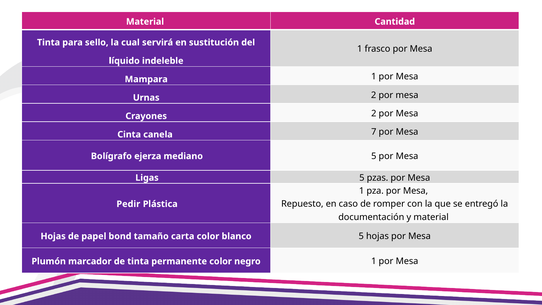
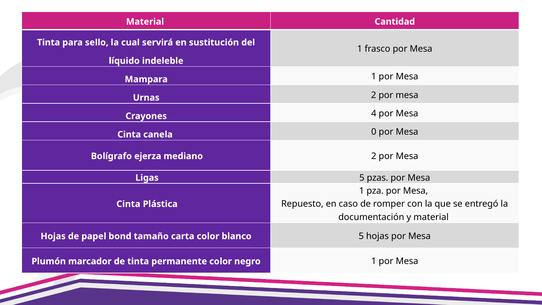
2: 2 -> 4 (374, 113)
7: 7 -> 0 (374, 132)
mediano 5: 5 -> 2 (374, 156)
Pedir: Pedir -> Cinta (128, 204)
